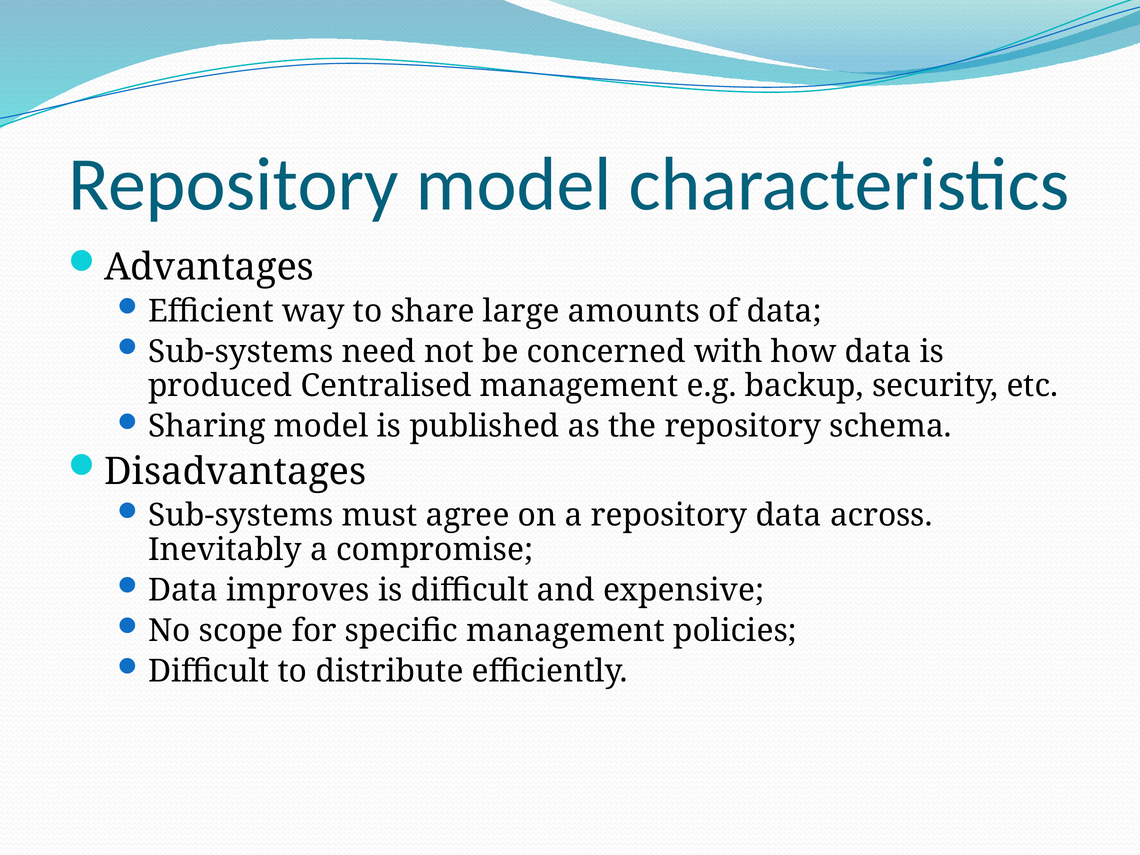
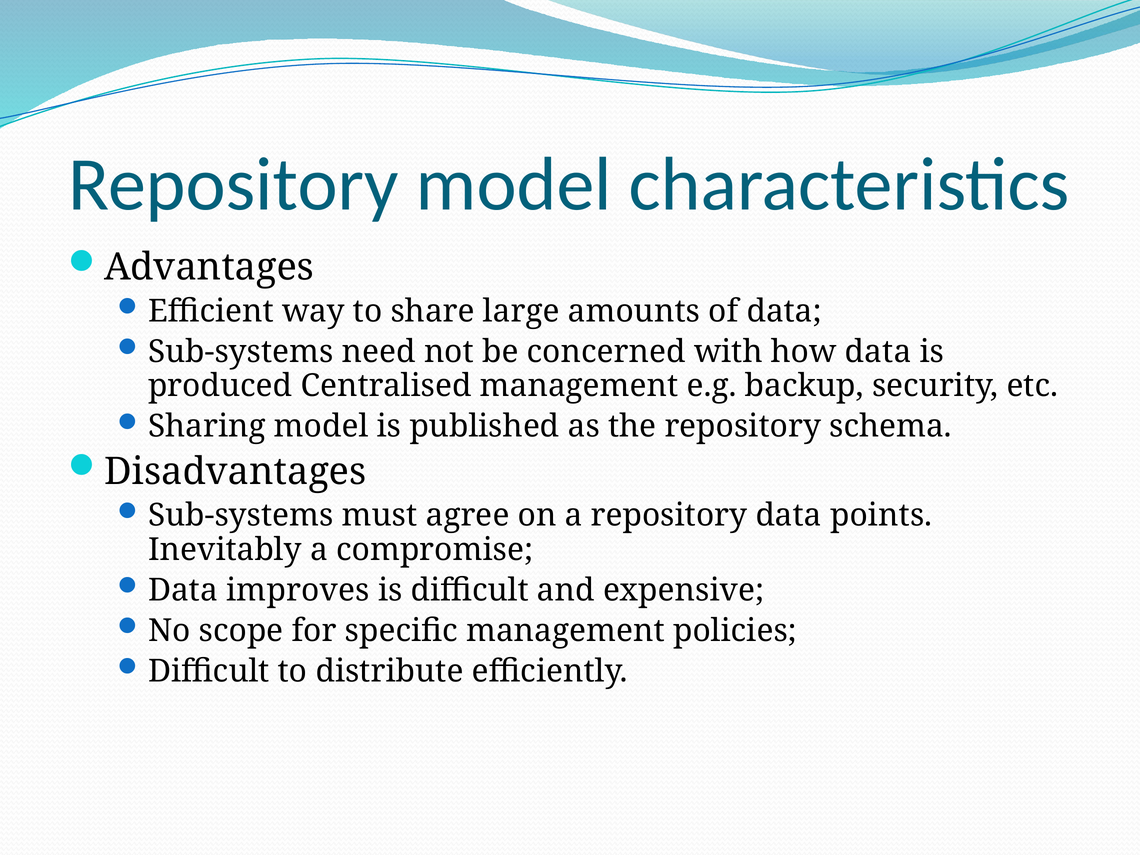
across: across -> points (881, 515)
